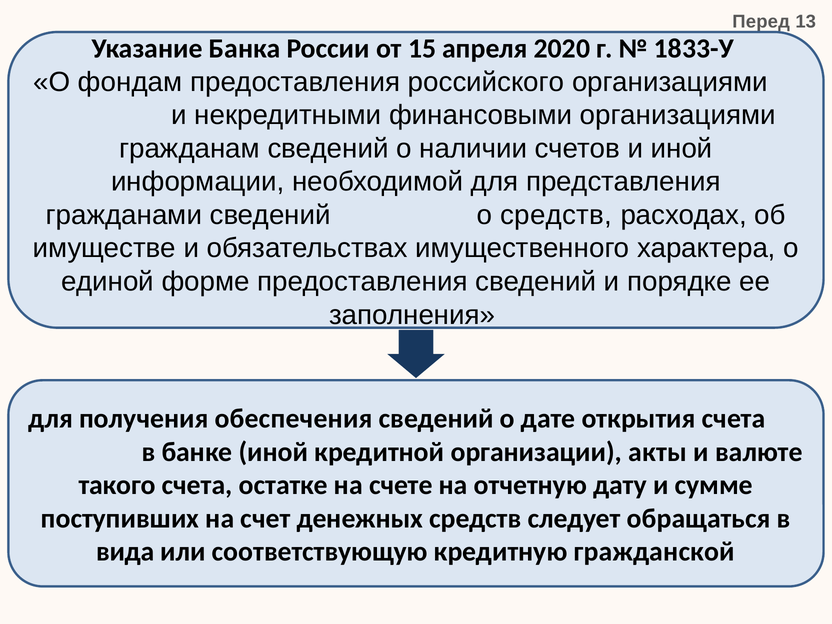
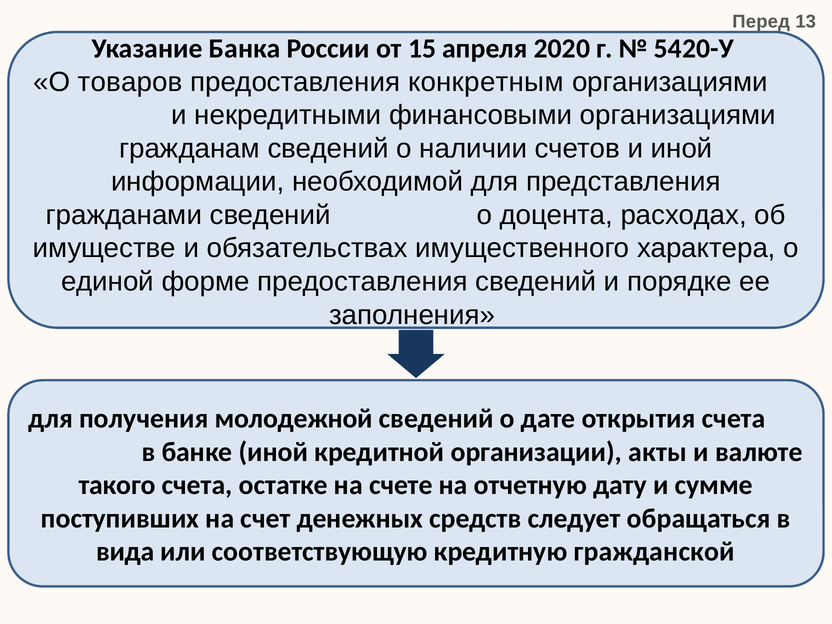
1833-У: 1833-У -> 5420-У (694, 49)
фондам: фондам -> товаров (130, 82)
российского: российского -> конкретным (486, 82)
о средств: средств -> доцента (556, 215)
обеспечения: обеспечения -> молодежной (294, 419)
